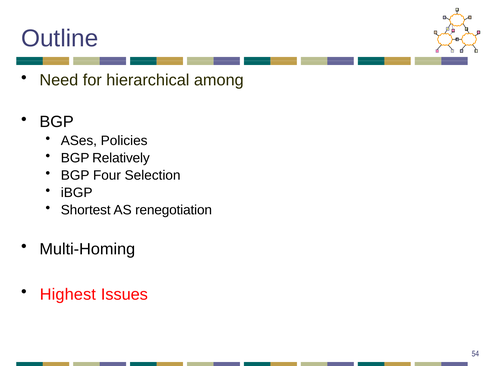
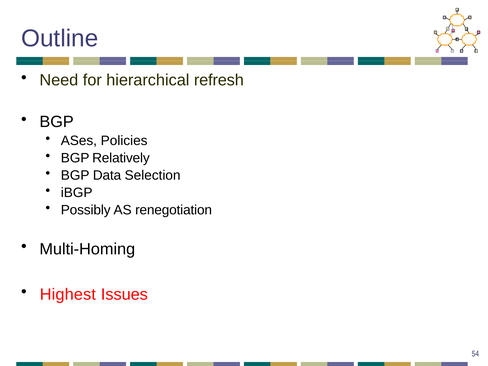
among: among -> refresh (219, 80)
Four: Four -> Data (107, 175)
Shortest: Shortest -> Possibly (86, 210)
